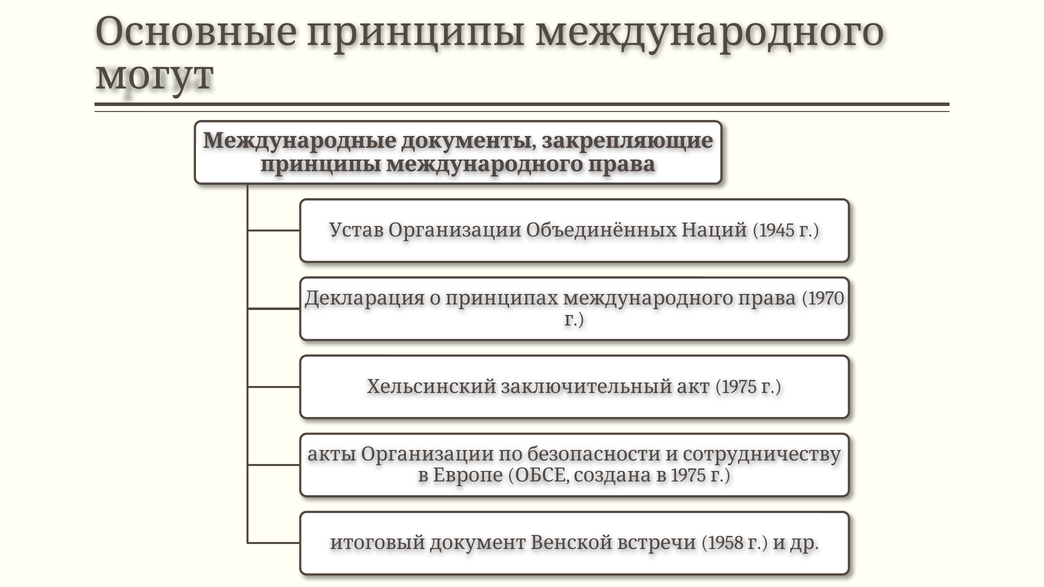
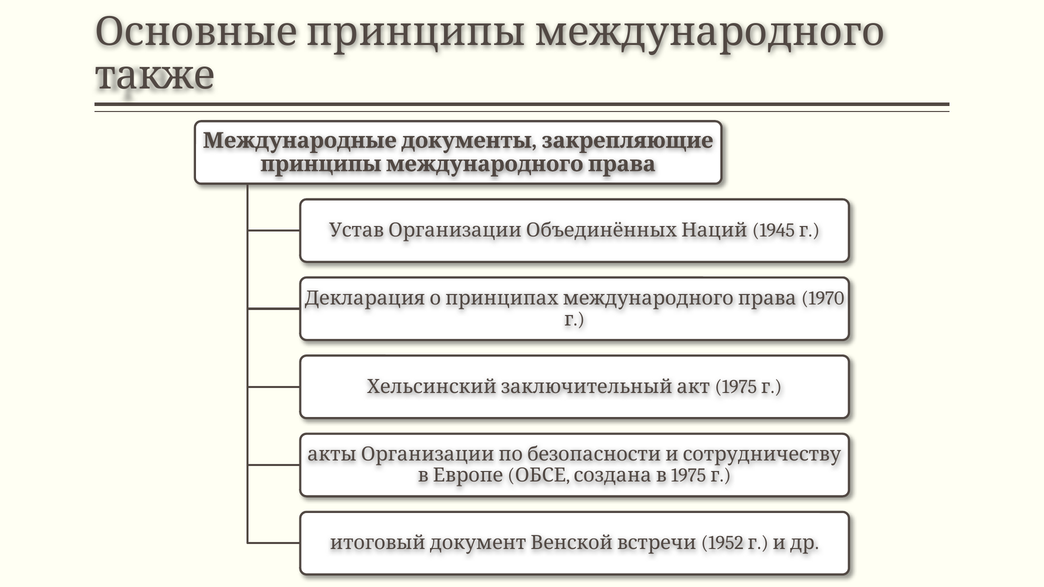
могут: могут -> также (155, 75)
1958: 1958 -> 1952 (722, 543)
